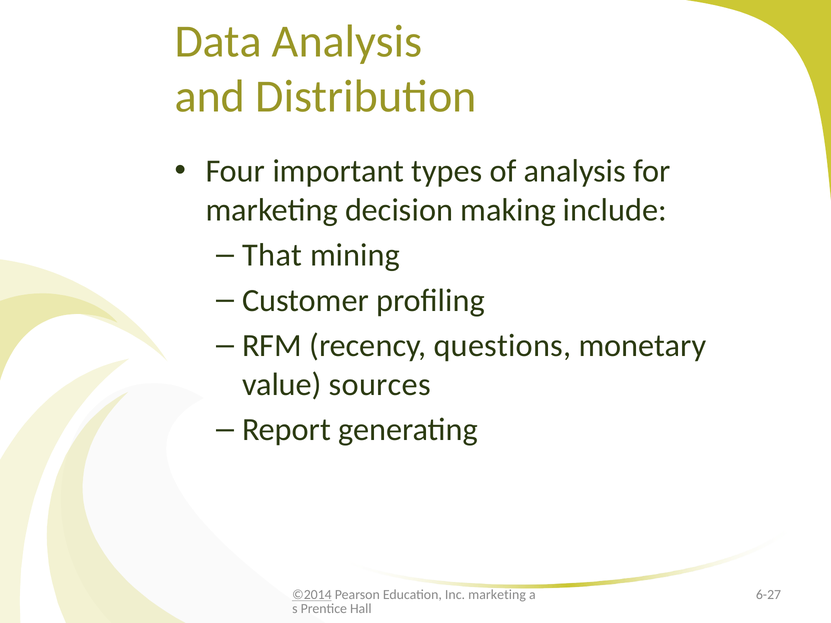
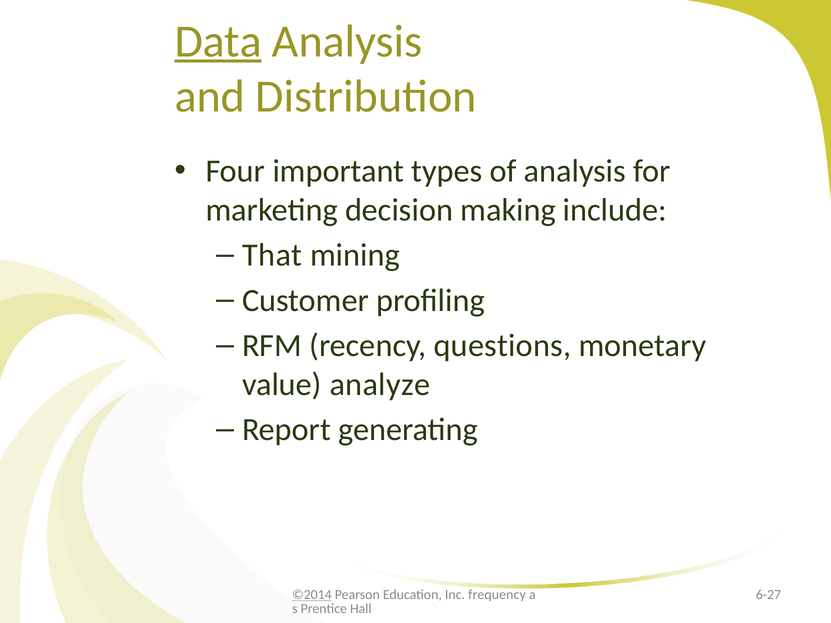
Data underline: none -> present (218, 41)
sources: sources -> analyze (380, 385)
Inc marketing: marketing -> frequency (497, 595)
